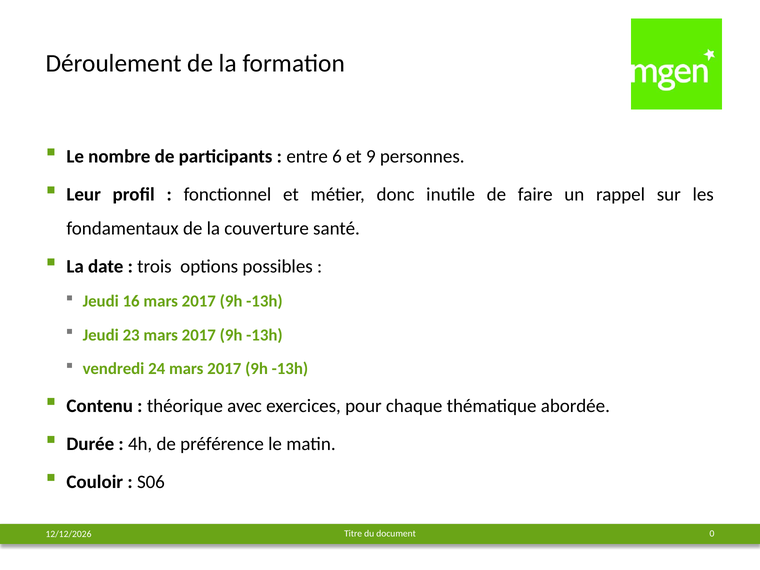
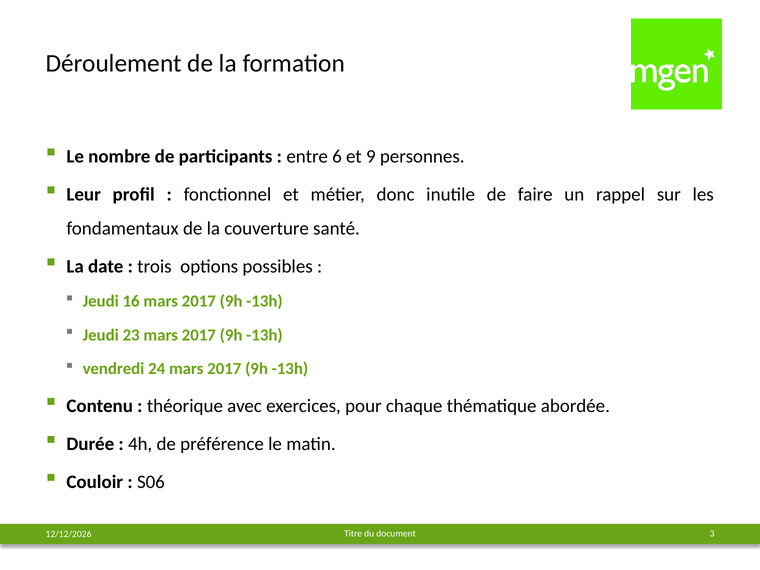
0: 0 -> 3 (712, 534)
